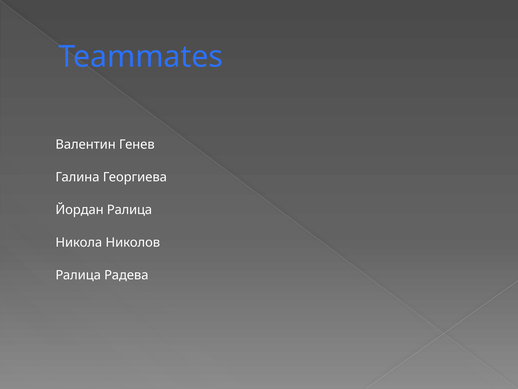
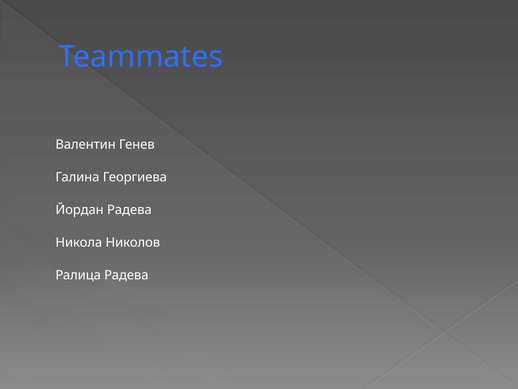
Йордан Ралица: Ралица -> Радева (129, 210)
